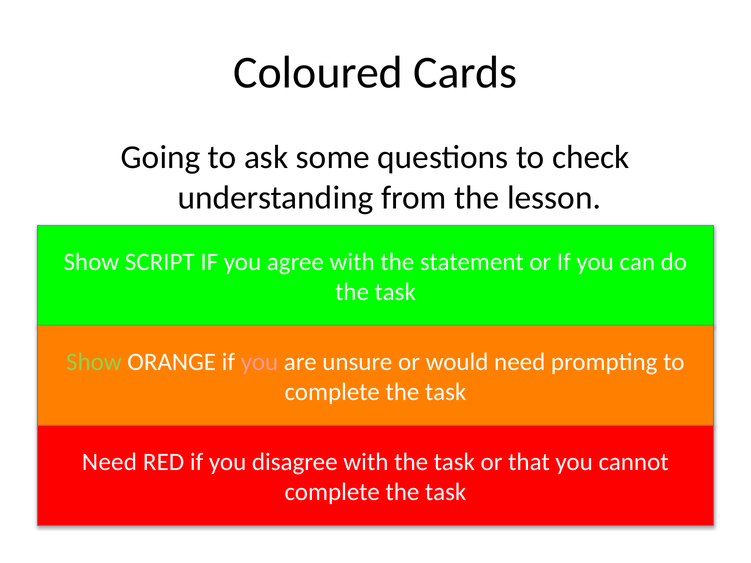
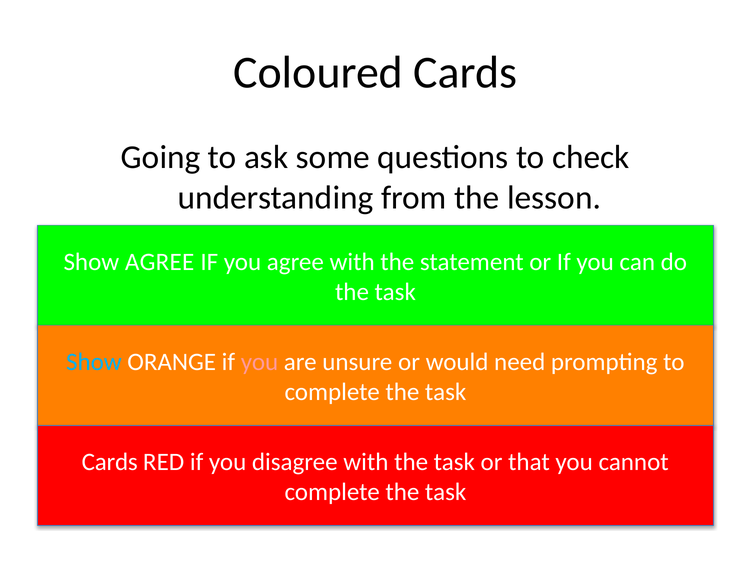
Show SCRIPT: SCRIPT -> AGREE (160, 262)
Show colour: light green -> light blue (94, 362)
Need: Need -> Cards (110, 462)
